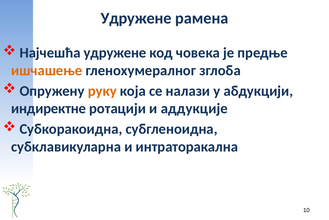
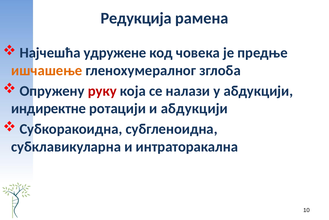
Удружене: Удружене -> Редукција (136, 18)
руку colour: orange -> red (102, 91)
и аддукције: аддукције -> абдукцији (194, 108)
